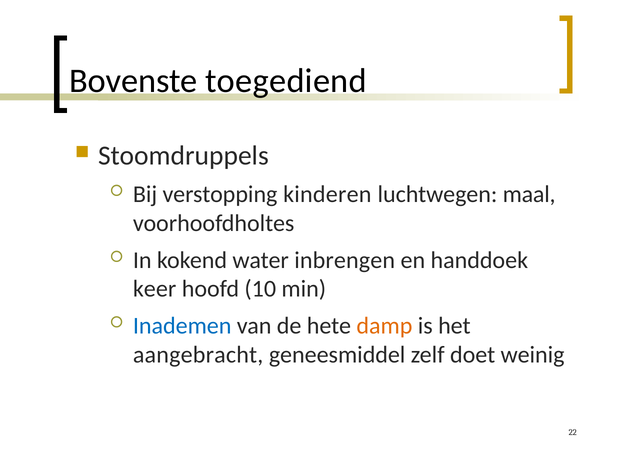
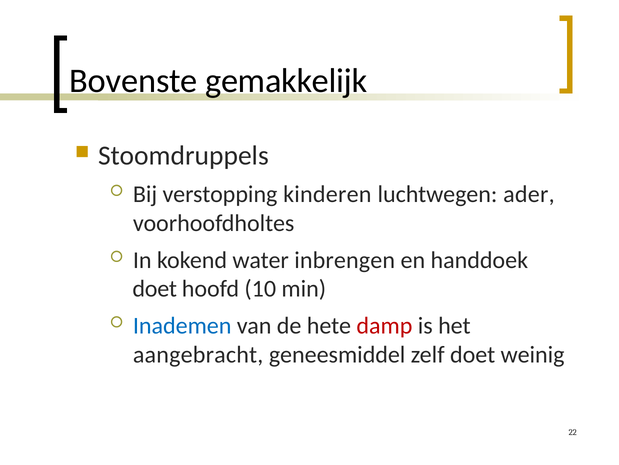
toegediend: toegediend -> gemakkelijk (286, 81)
maal: maal -> ader (529, 194)
keer: keer -> doet (155, 289)
damp colour: orange -> red (384, 325)
